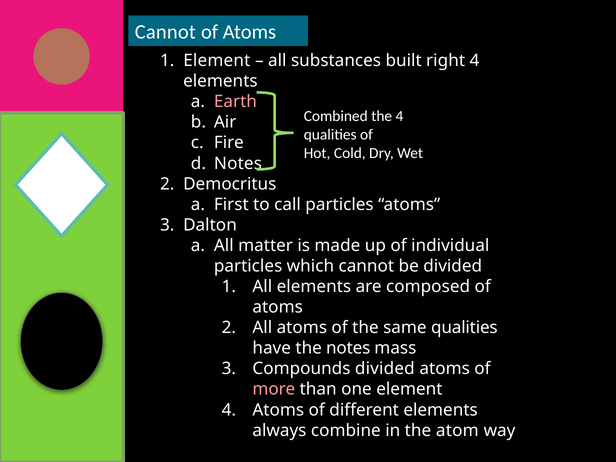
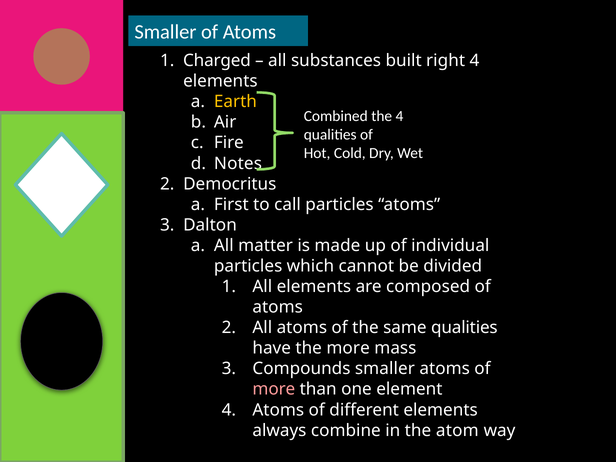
Cannot: Cannot -> Smaller (165, 32)
Element: Element -> Charged (217, 61)
Earth colour: pink -> yellow (235, 102)
the notes: notes -> more (348, 348)
Compounds divided: divided -> smaller (385, 369)
